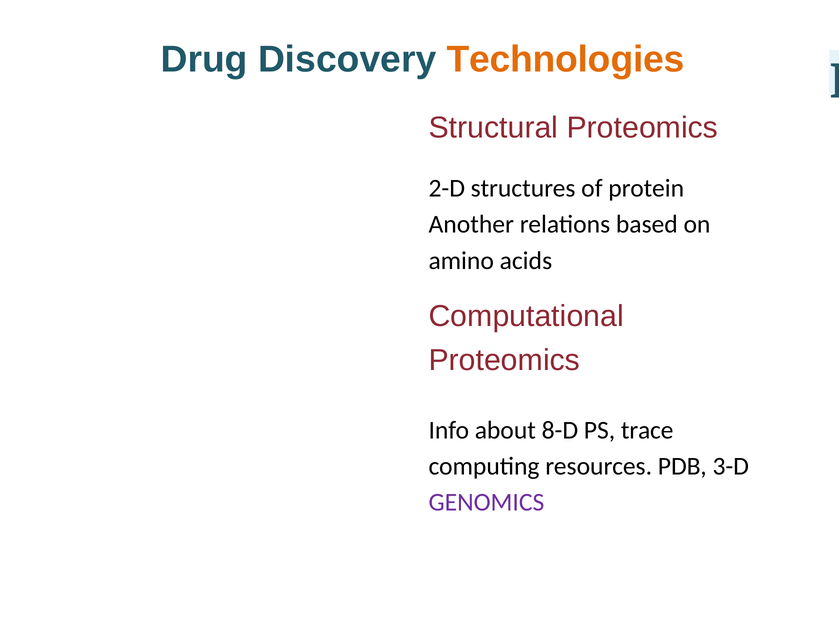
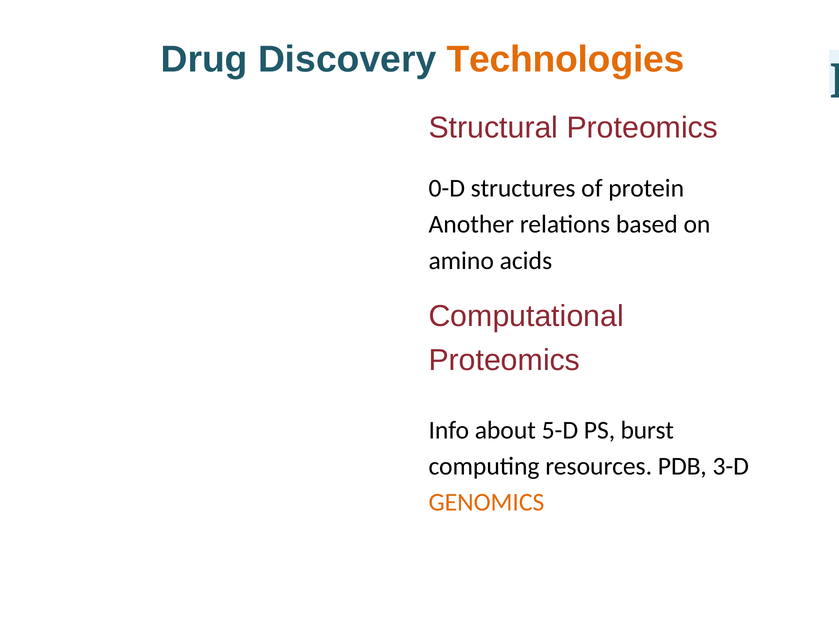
2-D: 2-D -> 0-D (447, 189)
8-D: 8-D -> 5-D (560, 431)
trace: trace -> burst (647, 431)
GENOMICS colour: purple -> orange (486, 503)
